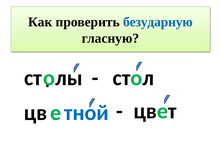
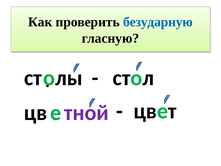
тной colour: blue -> purple (86, 113)
